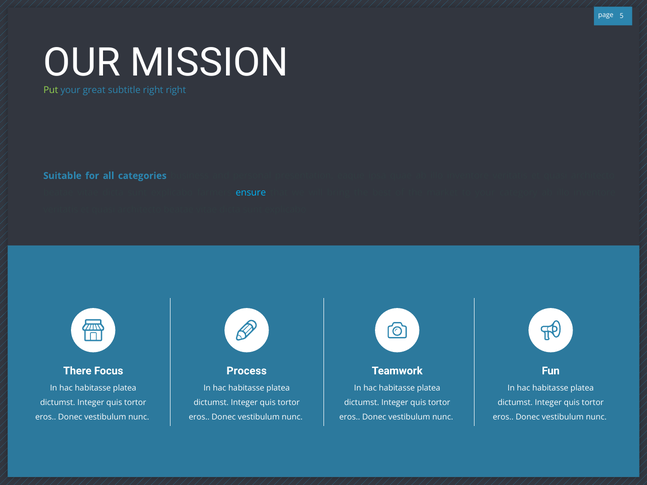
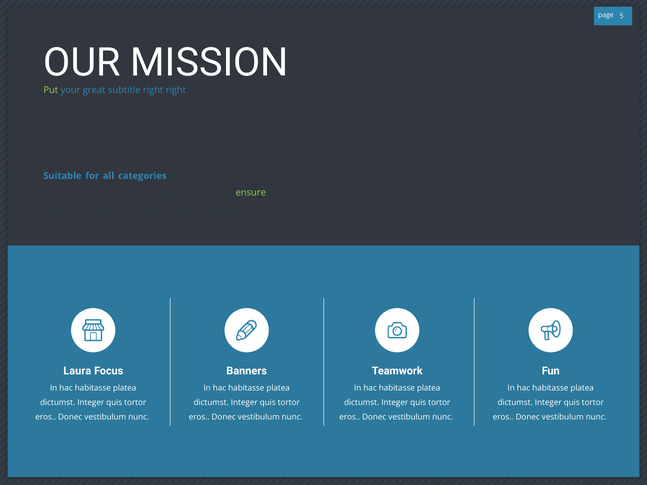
ensure colour: light blue -> light green (251, 193)
There: There -> Laura (77, 371)
Process: Process -> Banners (247, 371)
